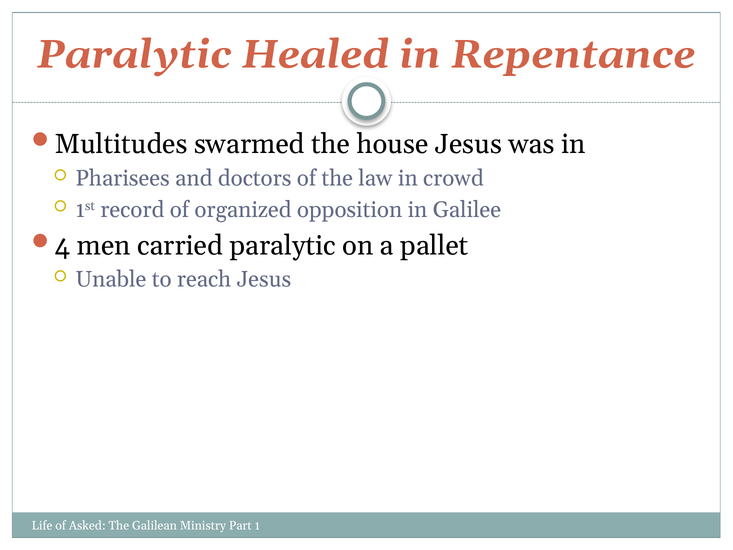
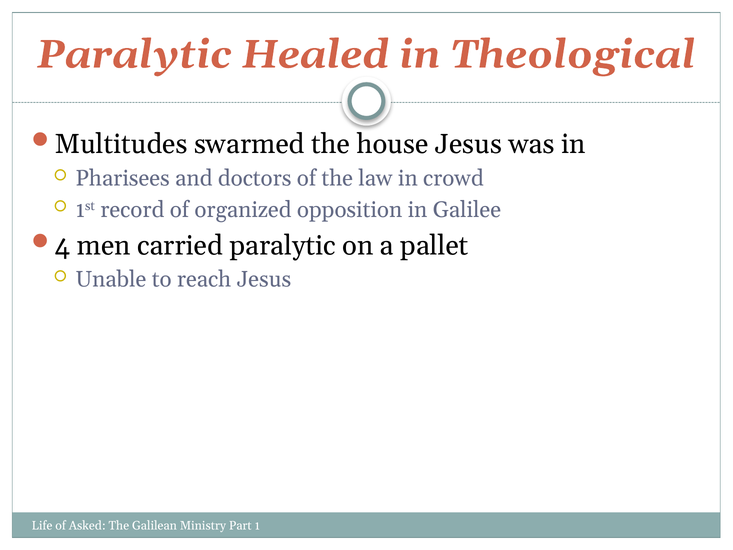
Repentance: Repentance -> Theological (573, 54)
